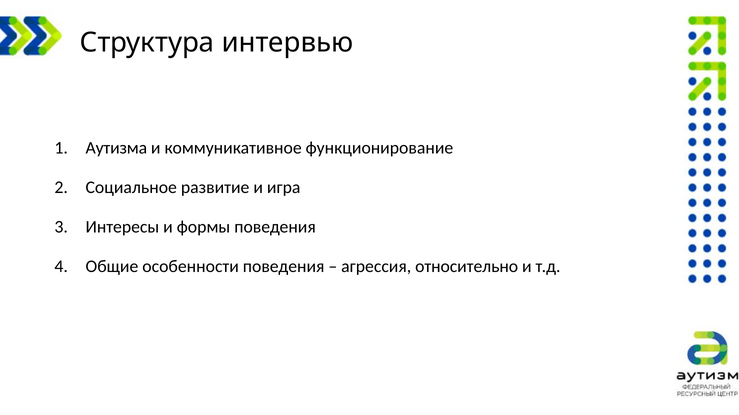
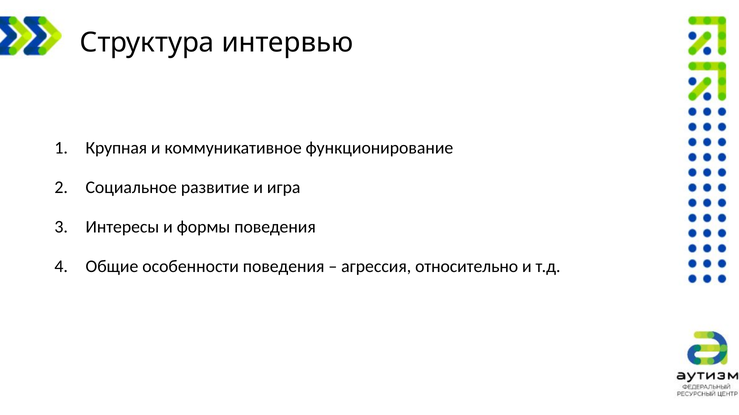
Аутизма: Аутизма -> Крупная (116, 148)
